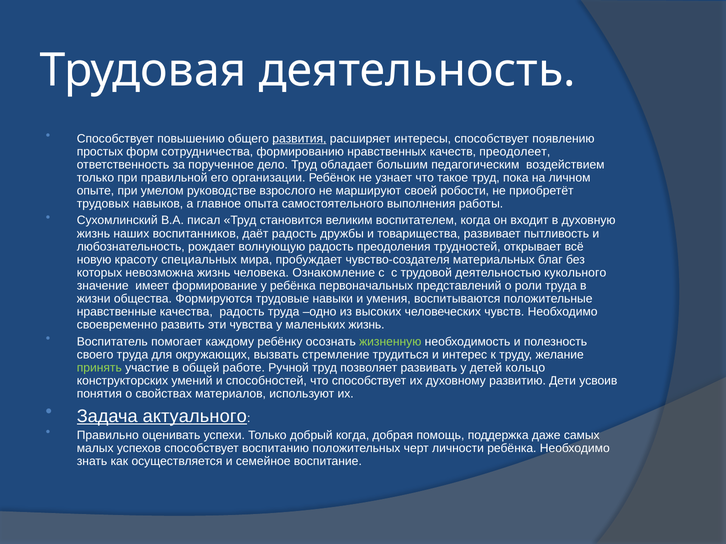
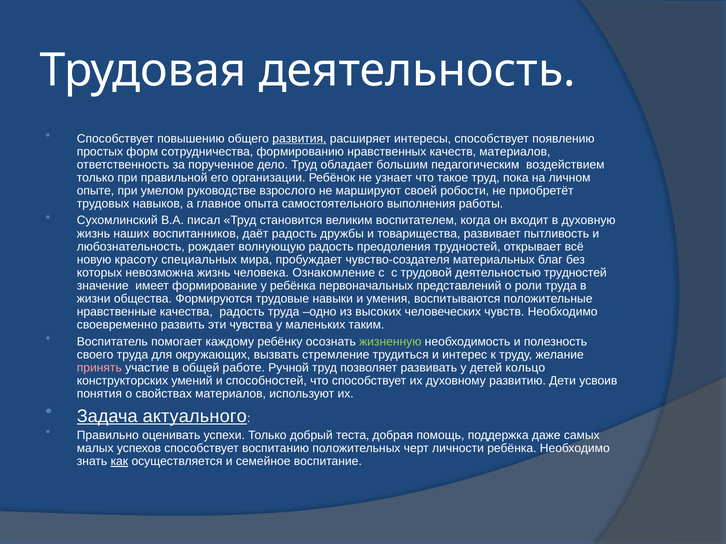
качеств преодолеет: преодолеет -> материалов (515, 152)
деятельностью кукольного: кукольного -> трудностей (575, 273)
маленьких жизнь: жизнь -> таким (366, 325)
принять colour: light green -> pink (99, 368)
добрый когда: когда -> теста (353, 436)
как underline: none -> present (119, 462)
